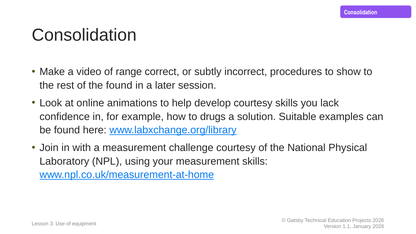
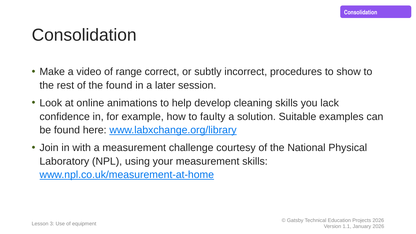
develop courtesy: courtesy -> cleaning (253, 103)
drugs: drugs -> faulty (213, 117)
